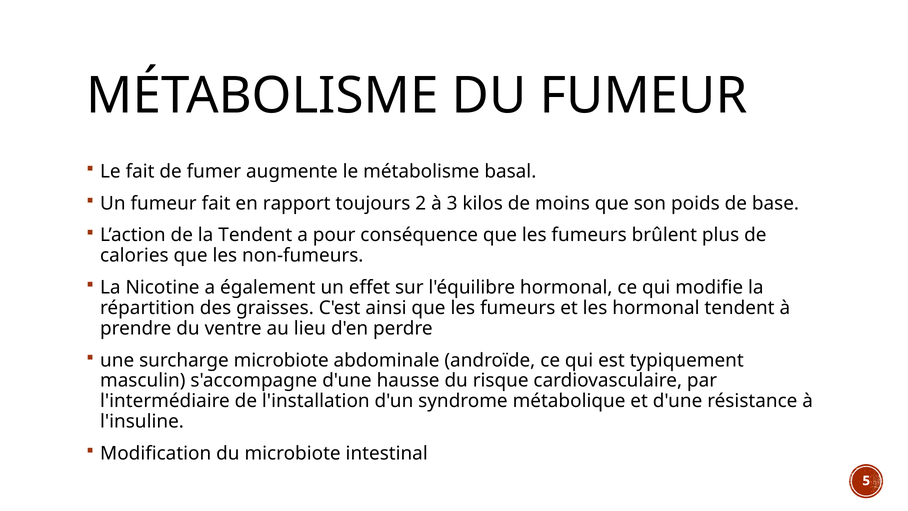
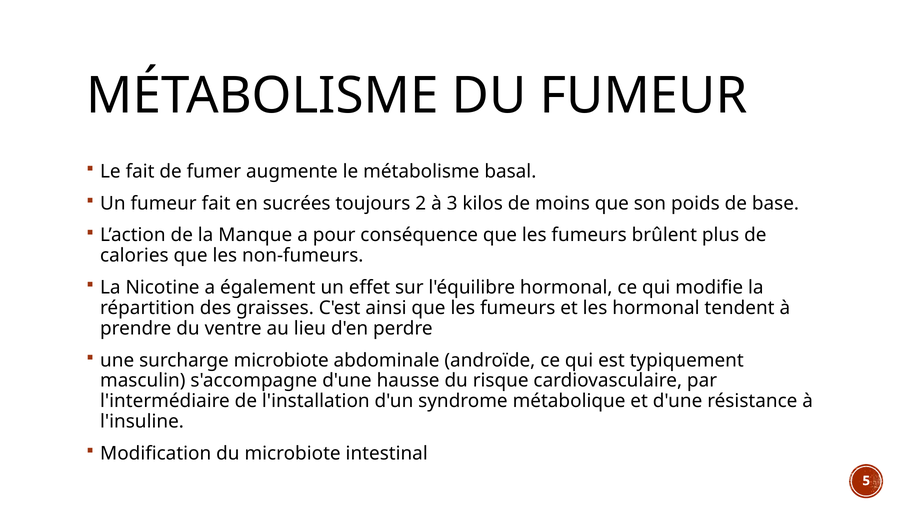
rapport: rapport -> sucrées (297, 203)
la Tendent: Tendent -> Manque (255, 235)
